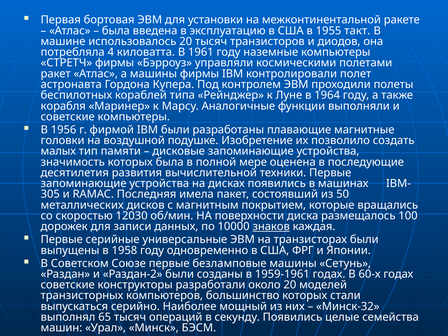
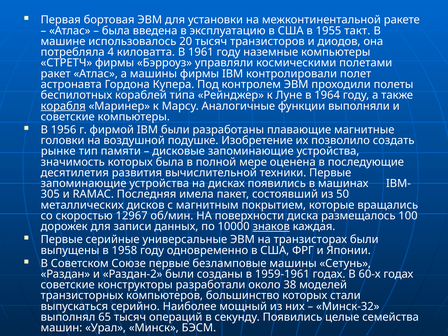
корабля underline: none -> present (63, 106)
малых: малых -> рынке (58, 151)
12030: 12030 -> 12967 (132, 216)
около 20: 20 -> 38 (290, 285)
